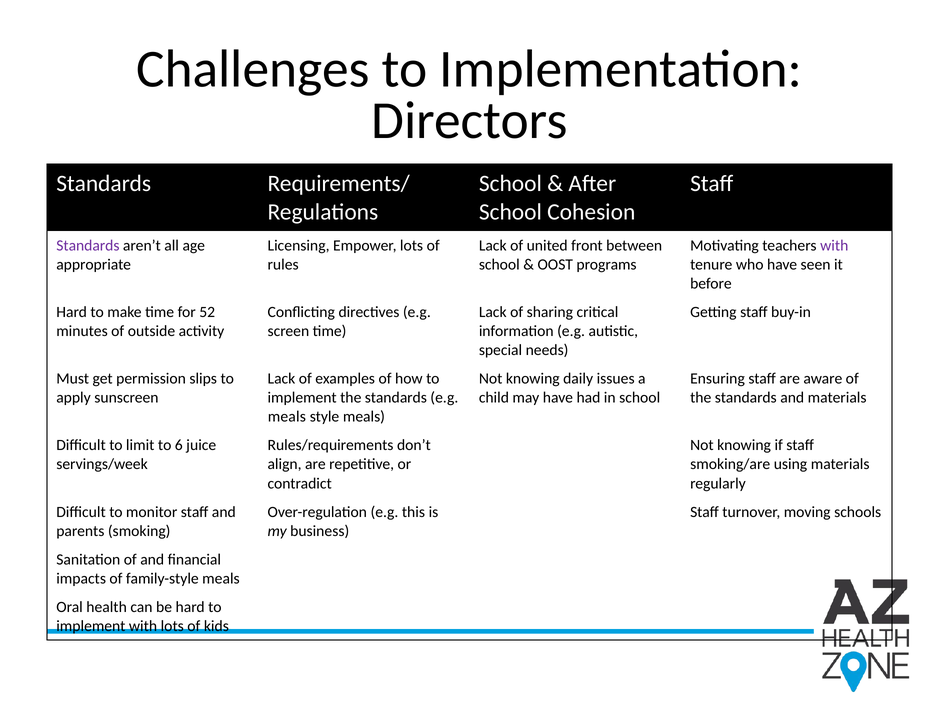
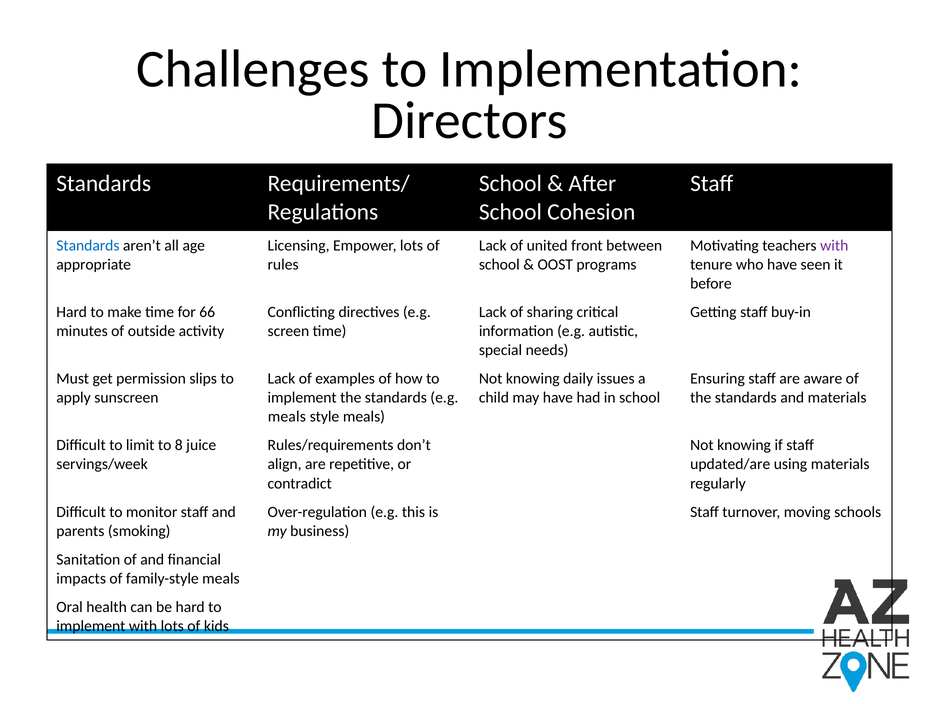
Standards colour: purple -> blue (88, 245)
52: 52 -> 66 (207, 312)
6: 6 -> 8 (179, 445)
smoking/are: smoking/are -> updated/are (730, 464)
